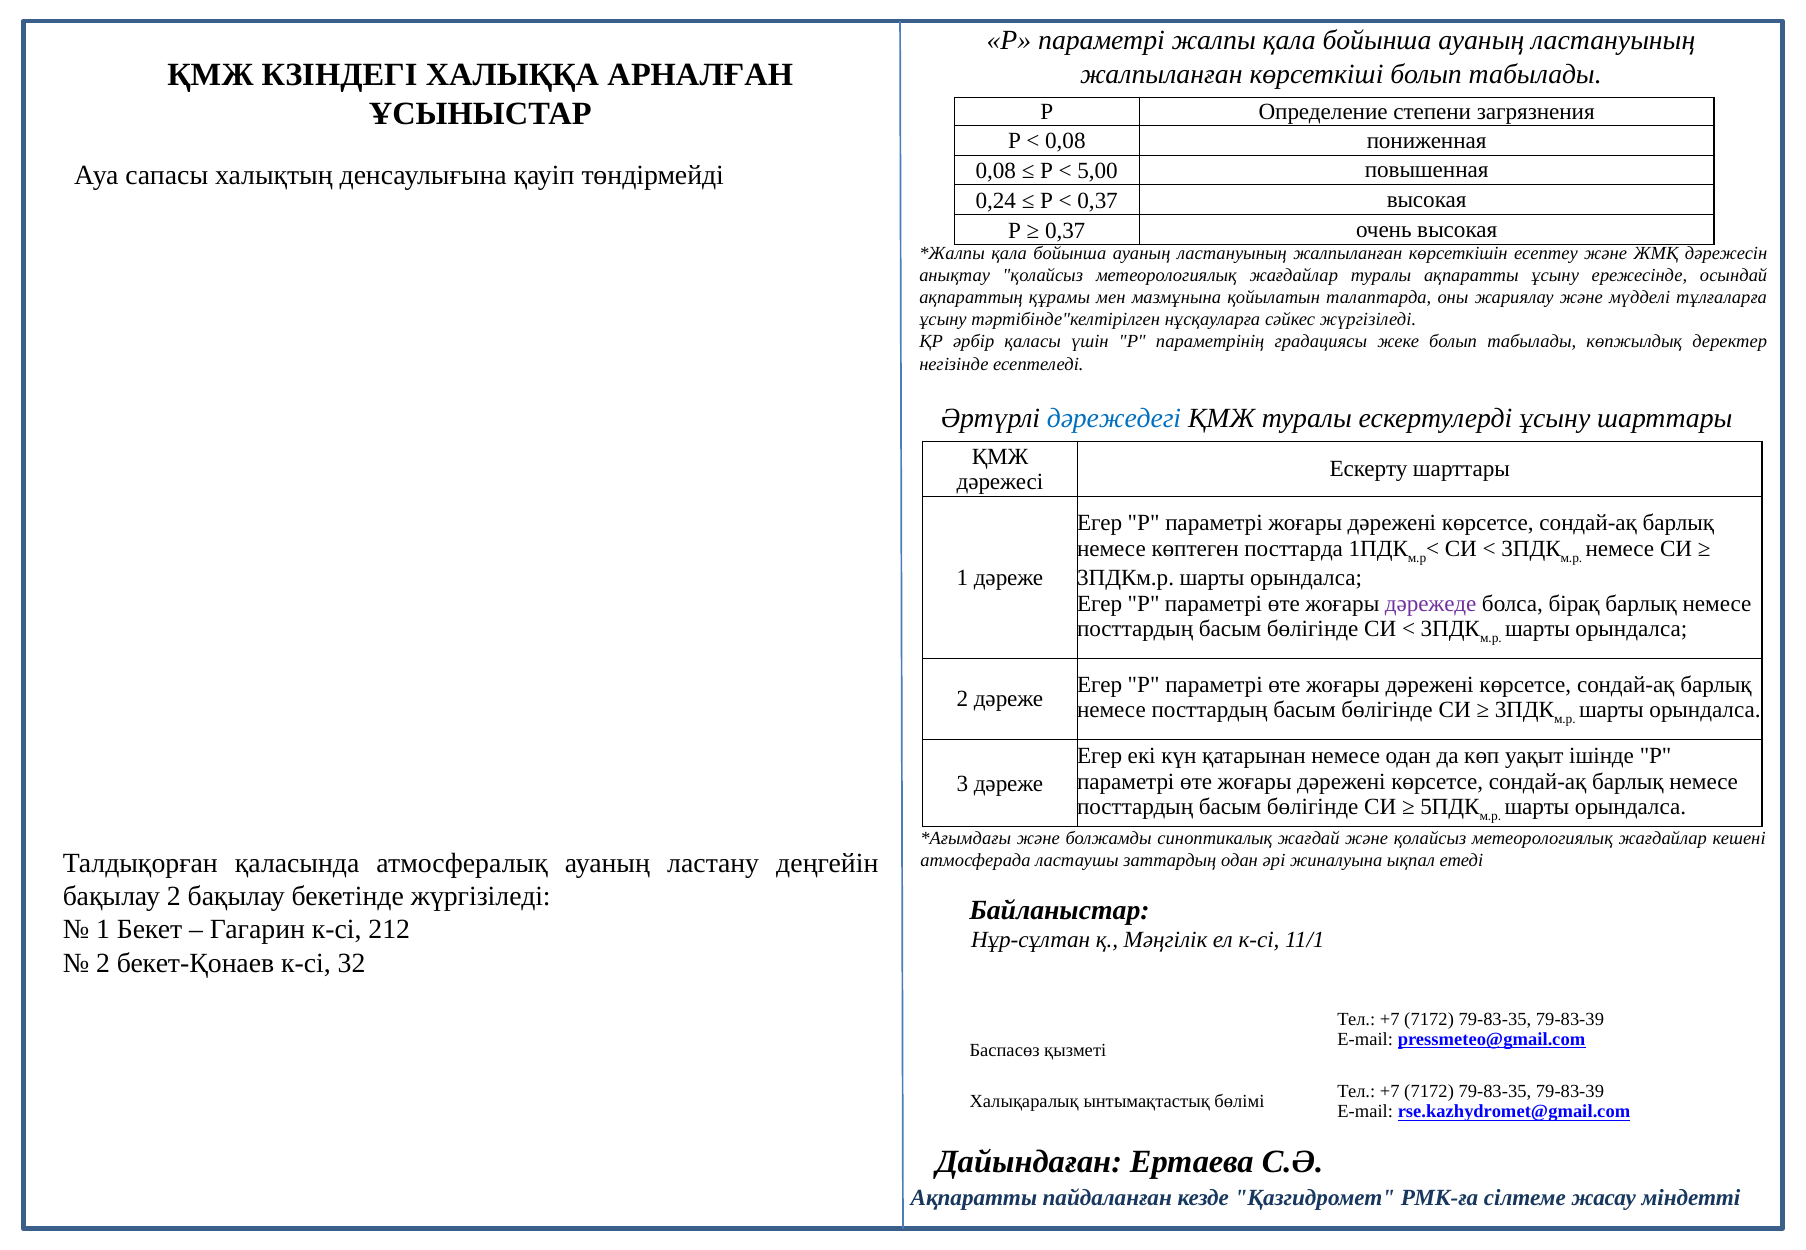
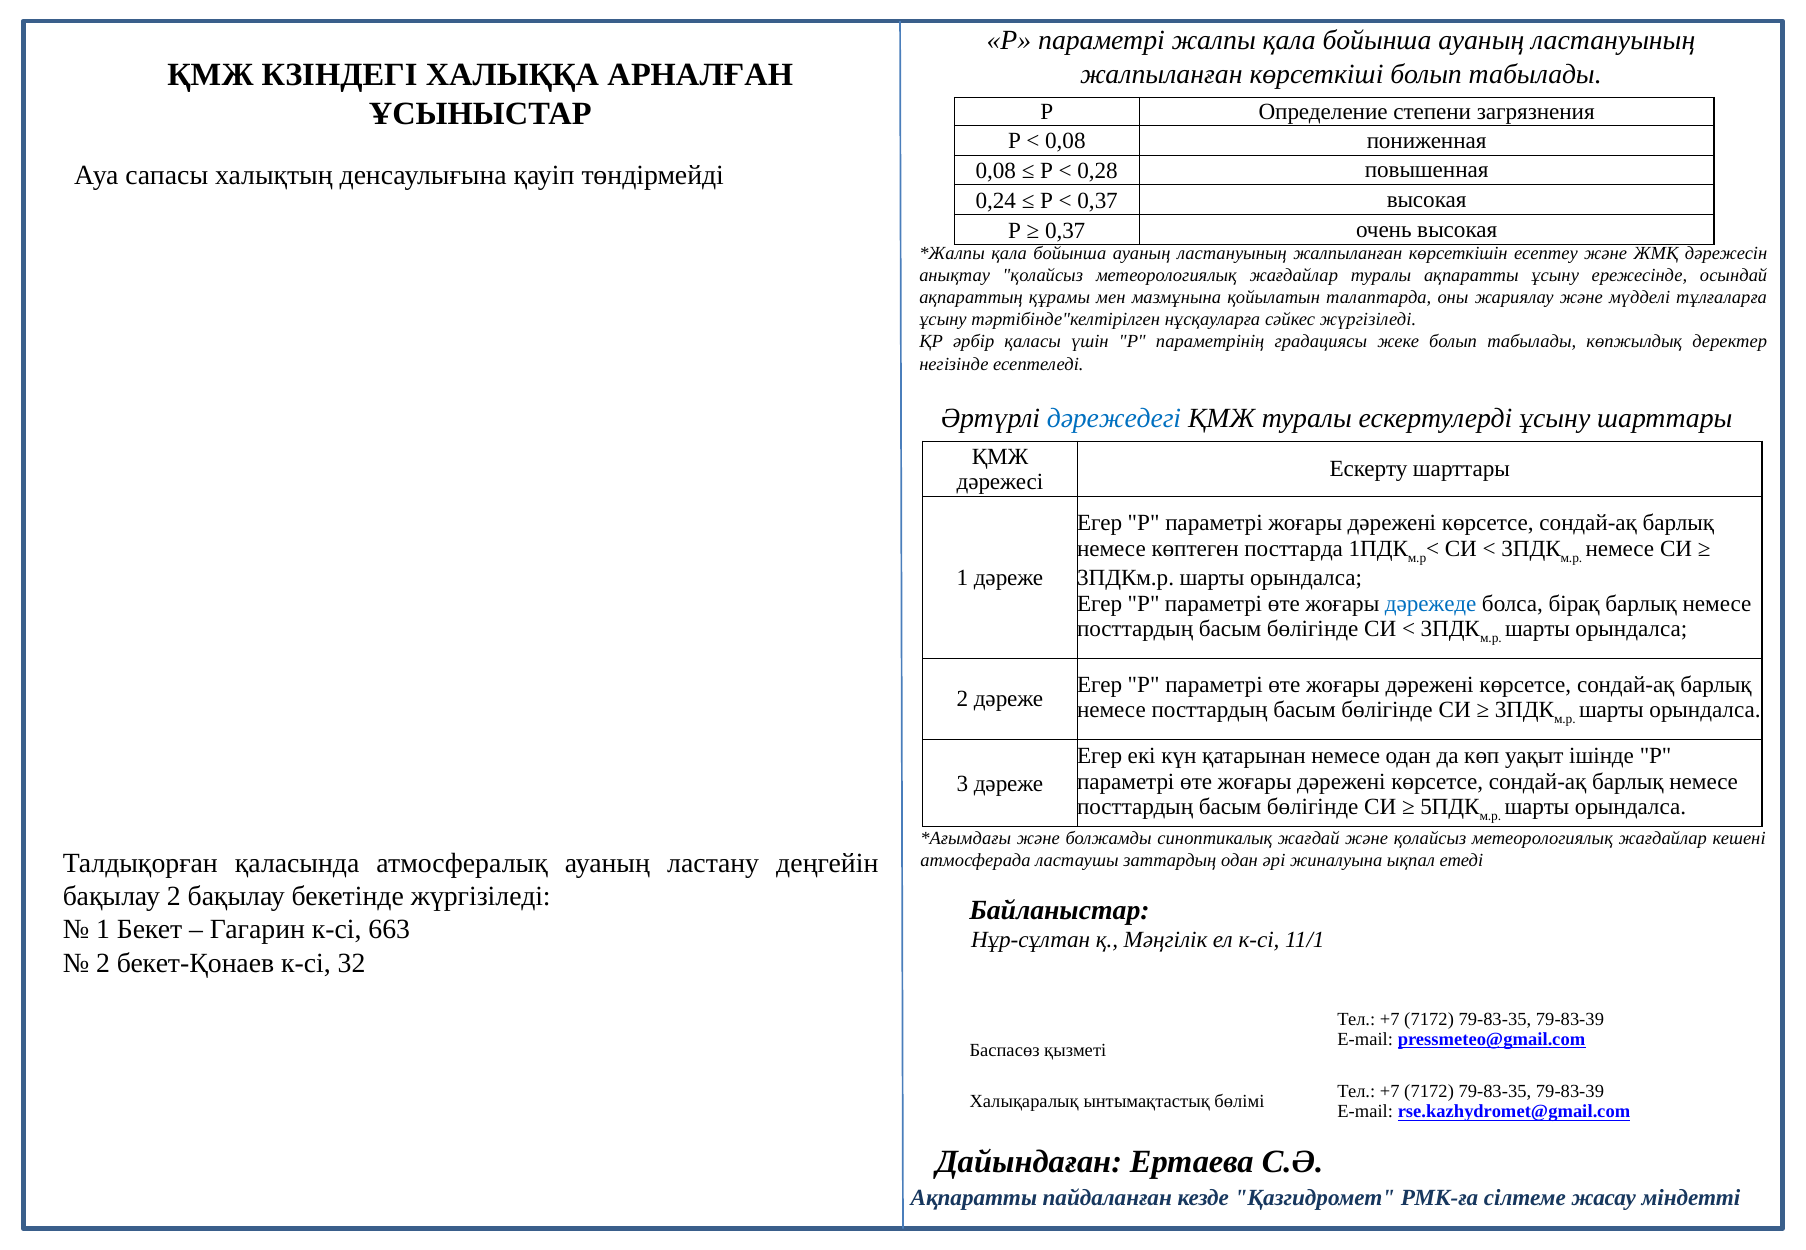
5,00: 5,00 -> 0,28 (1098, 171)
дәрежеде colour: purple -> blue (1431, 604)
212: 212 -> 663 (389, 930)
